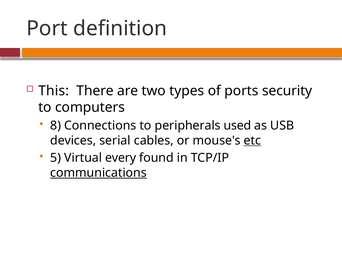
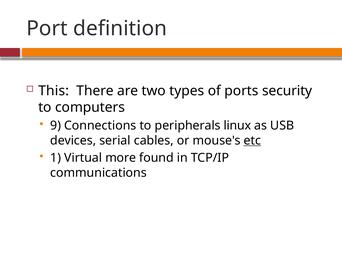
8: 8 -> 9 (56, 125)
used: used -> linux (237, 125)
5: 5 -> 1 (56, 158)
every: every -> more (121, 158)
communications underline: present -> none (98, 172)
